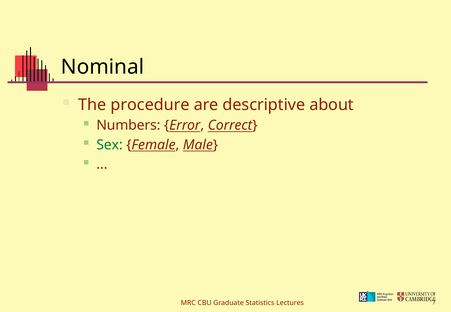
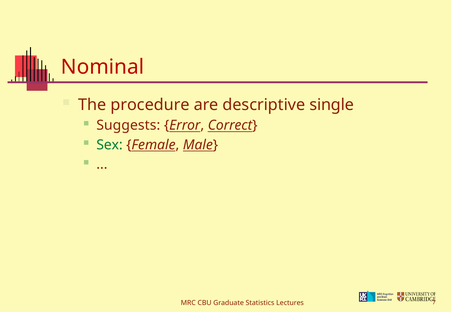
Nominal colour: black -> red (103, 67)
about: about -> single (332, 105)
Numbers: Numbers -> Suggests (128, 125)
